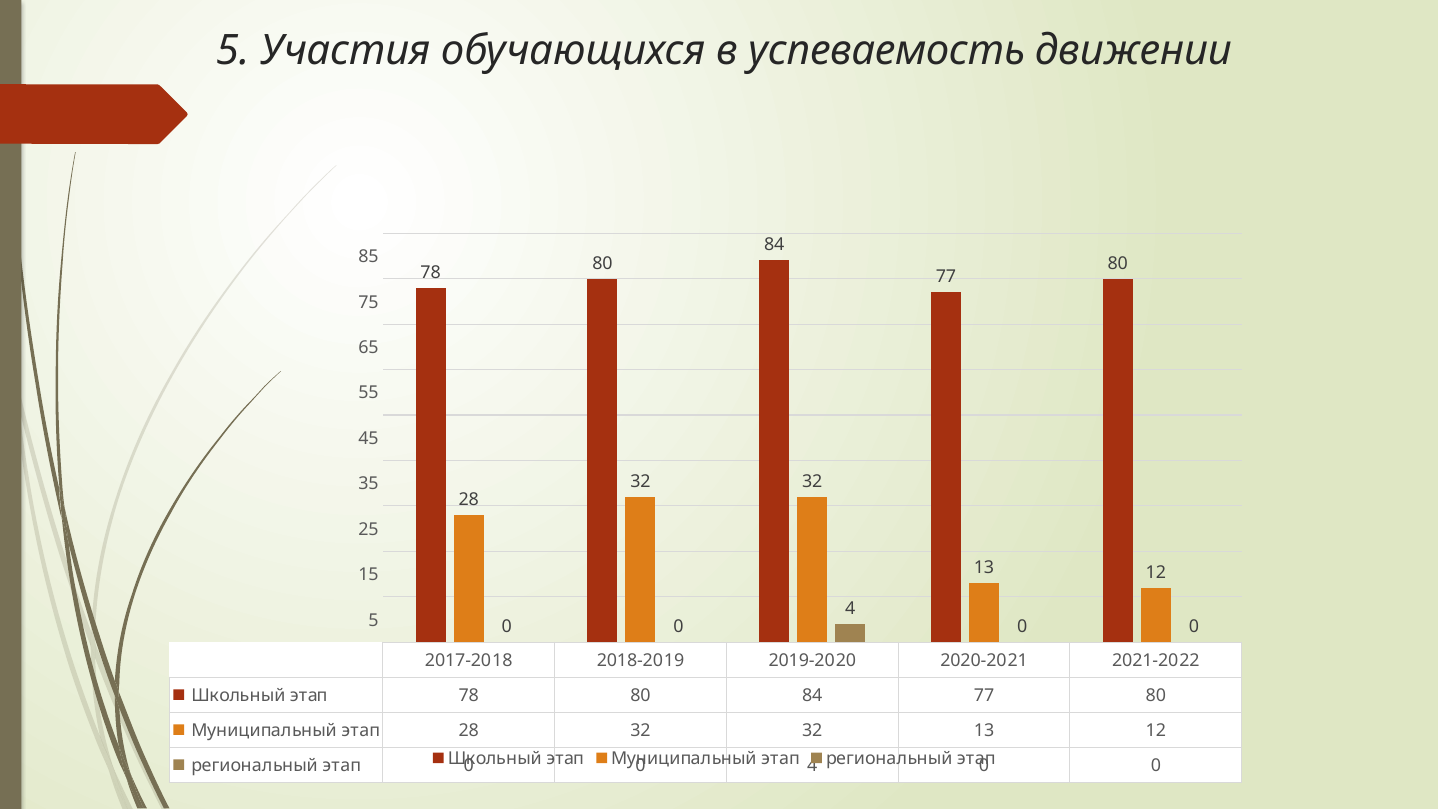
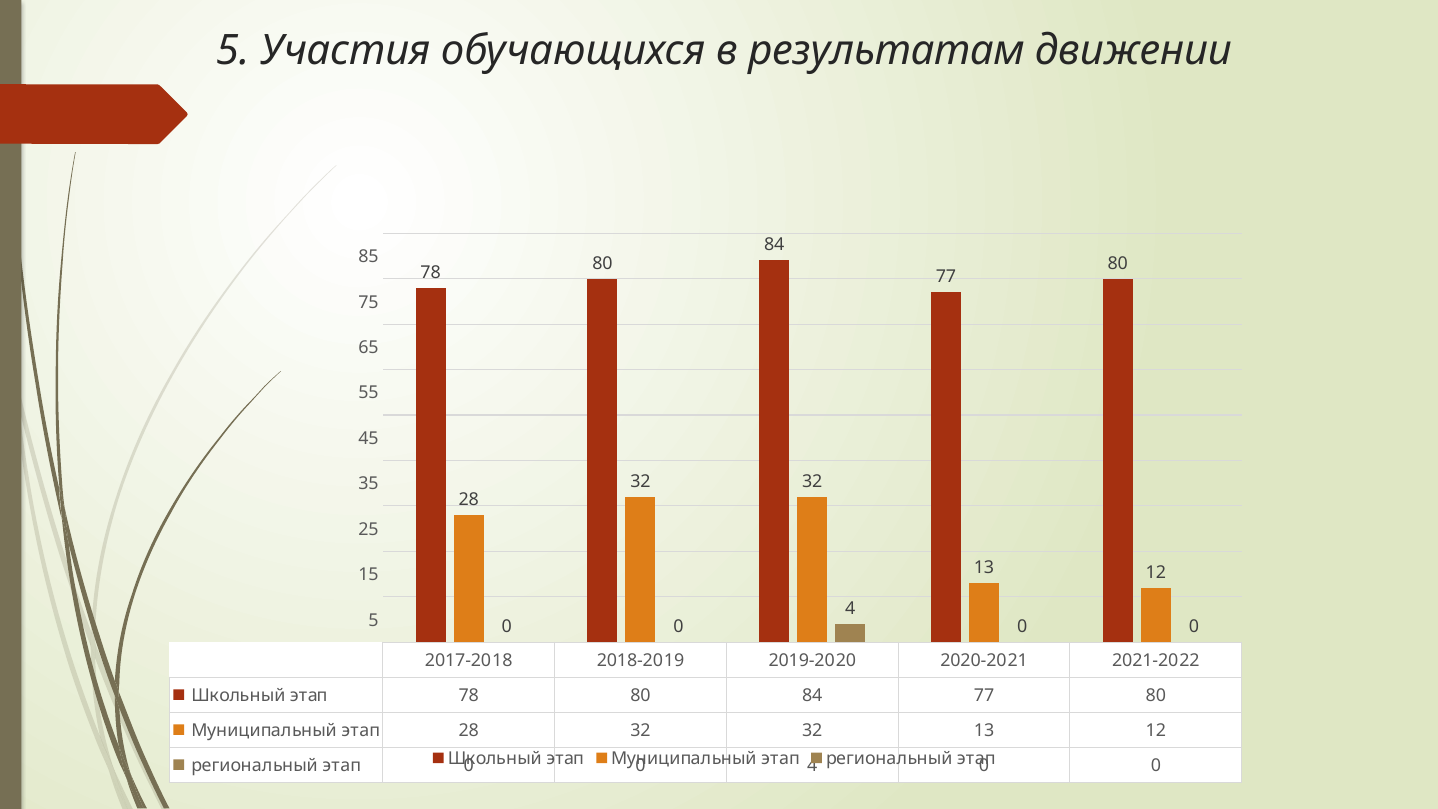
успеваемость: успеваемость -> результатам (887, 51)
